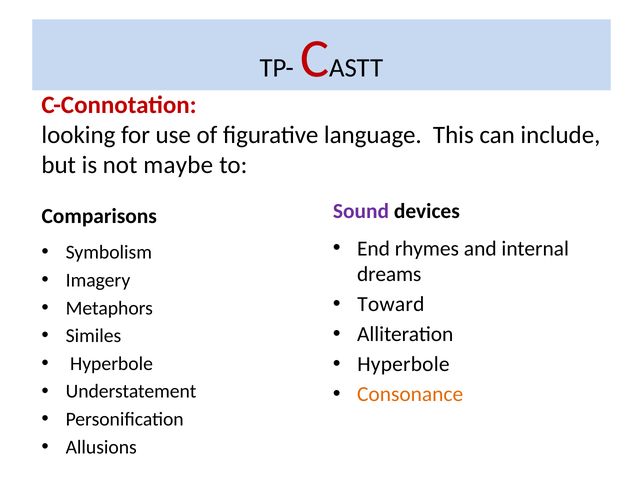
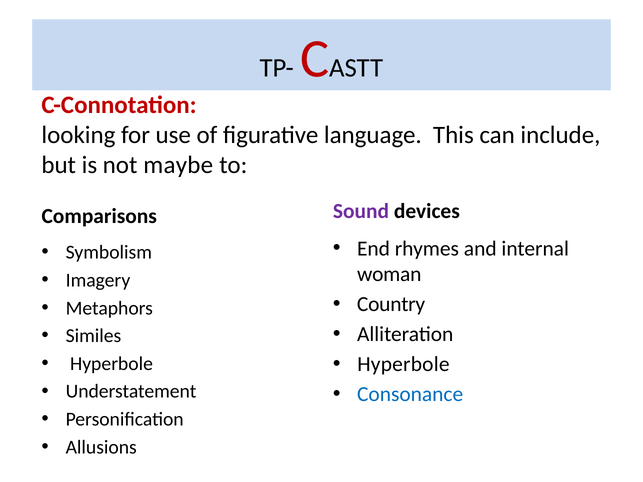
dreams: dreams -> woman (389, 274)
Toward: Toward -> Country (391, 304)
Consonance colour: orange -> blue (410, 394)
